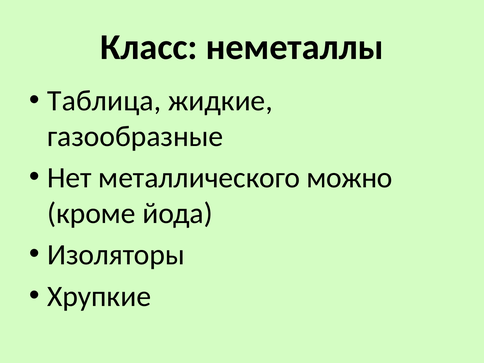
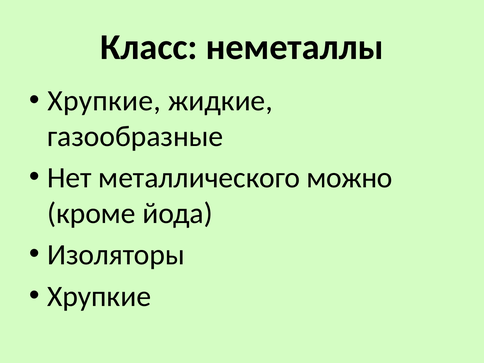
Таблица: Таблица -> Хрупкие (104, 101)
